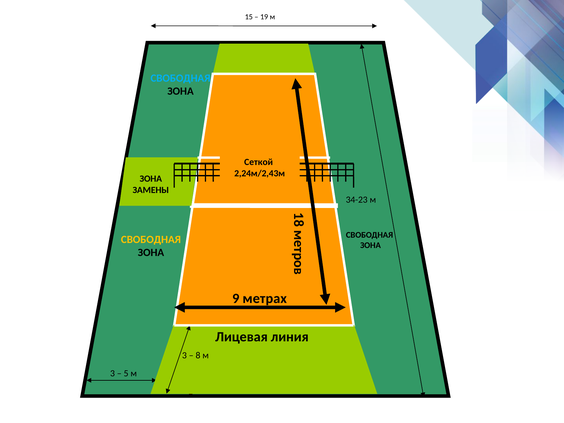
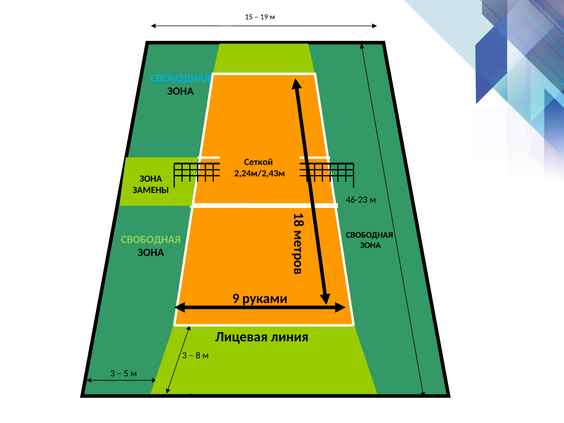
34-23: 34-23 -> 46-23 (357, 200)
СВОБОДНАЯ colour: yellow -> light green (151, 240)
метрах: метрах -> руками (265, 298)
